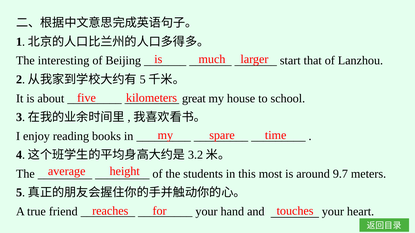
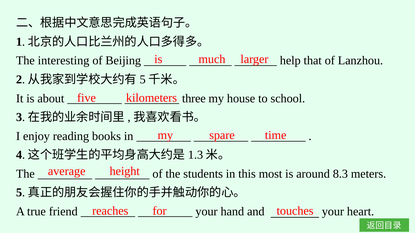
start: start -> help (290, 61)
great: great -> three (194, 99)
3.2: 3.2 -> 1.3 (196, 155)
9.7: 9.7 -> 8.3 (340, 174)
